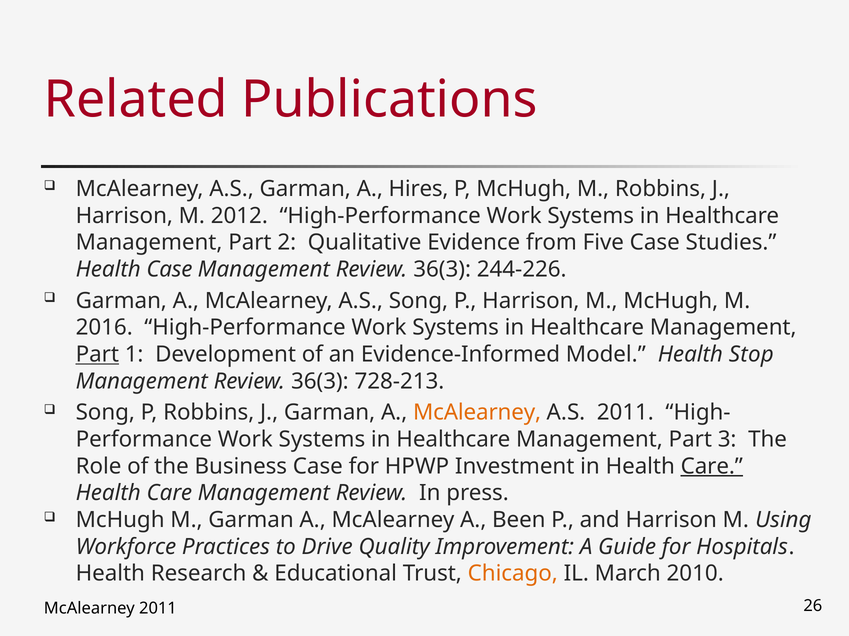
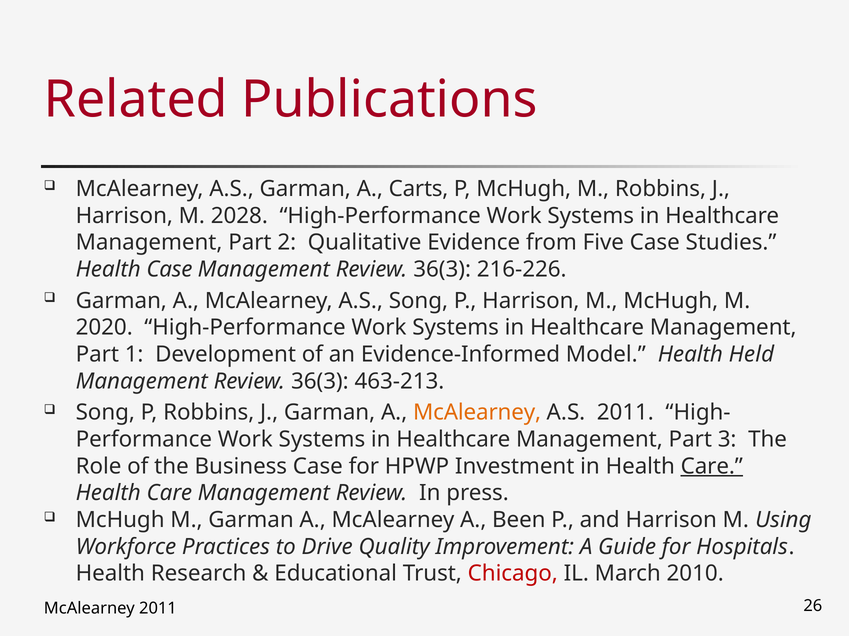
Hires: Hires -> Carts (419, 189)
2012: 2012 -> 2028 (239, 216)
244-226: 244-226 -> 216-226 (522, 270)
2016: 2016 -> 2020 (104, 328)
Part underline: present -> none (97, 355)
Stop: Stop -> Held (751, 355)
728-213: 728-213 -> 463-213 (399, 382)
Chicago colour: orange -> red (513, 574)
